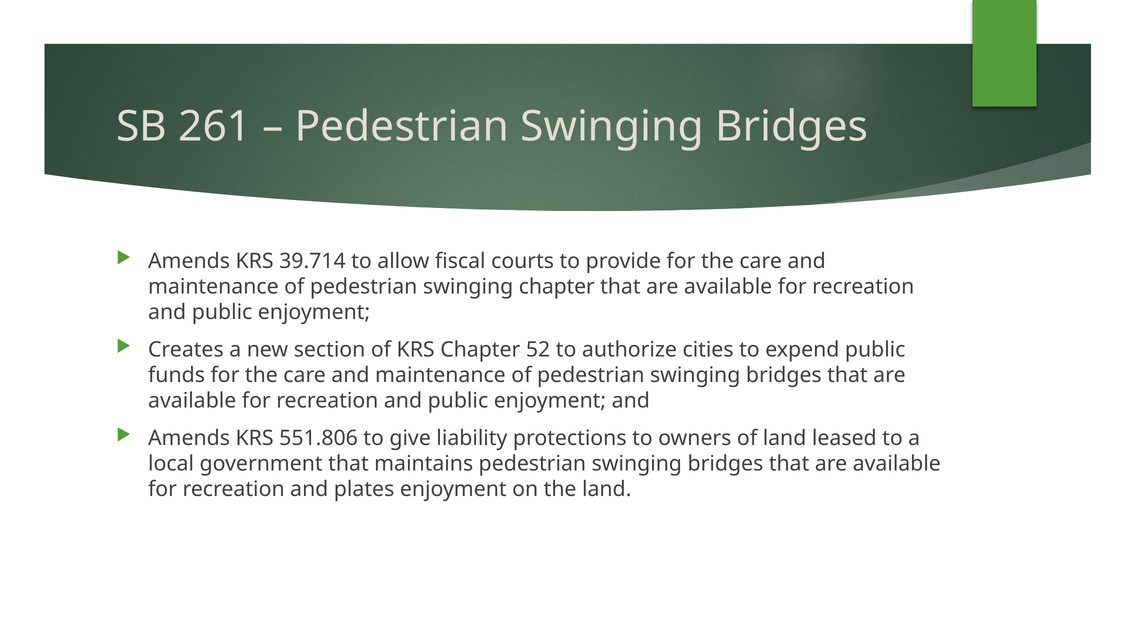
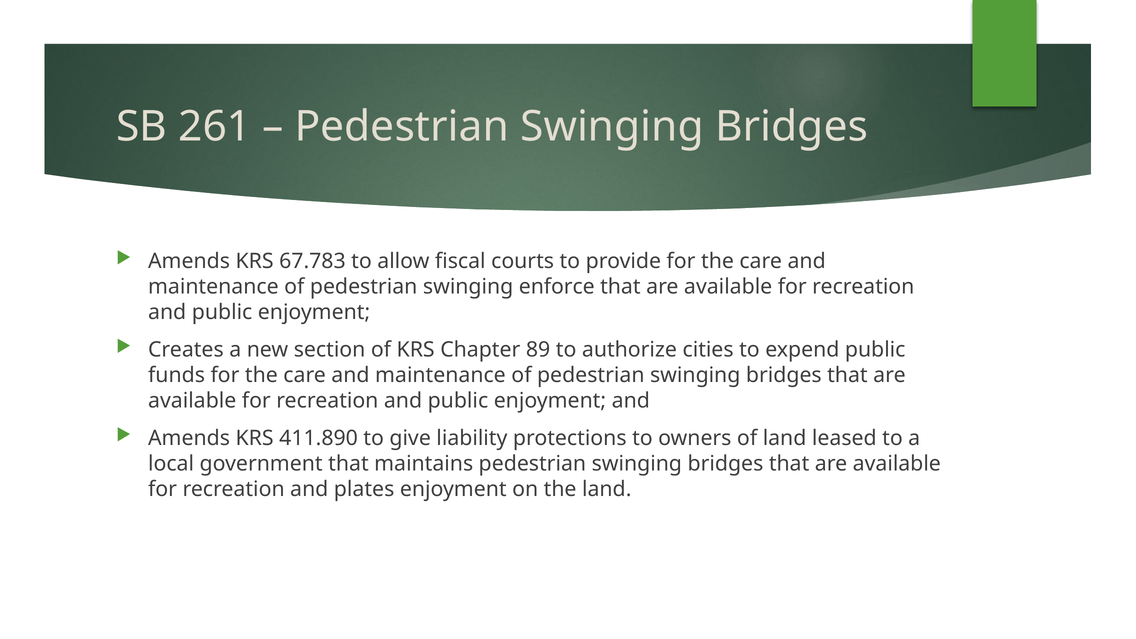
39.714: 39.714 -> 67.783 (312, 261)
swinging chapter: chapter -> enforce (557, 287)
52: 52 -> 89 (538, 350)
551.806: 551.806 -> 411.890 (319, 438)
